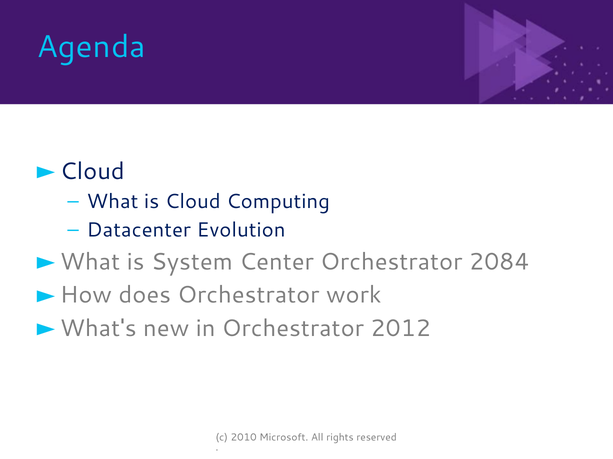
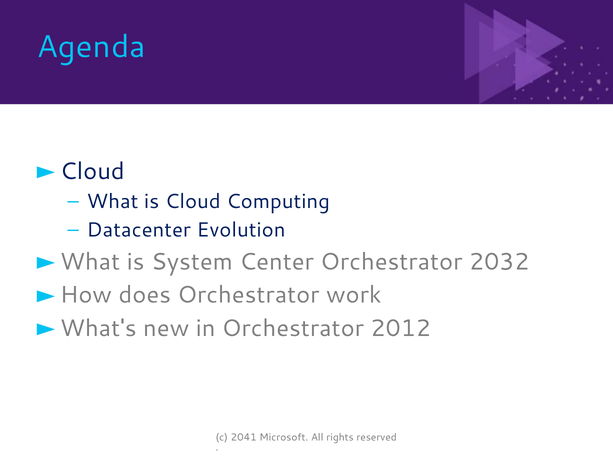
2084: 2084 -> 2032 (499, 262)
2010: 2010 -> 2041 (244, 438)
